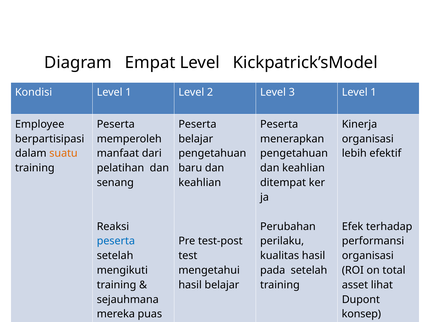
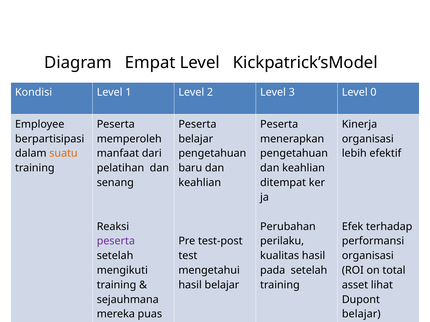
3 Level 1: 1 -> 0 (373, 93)
peserta colour: blue -> purple (116, 241)
konsep: konsep -> belajar (361, 315)
